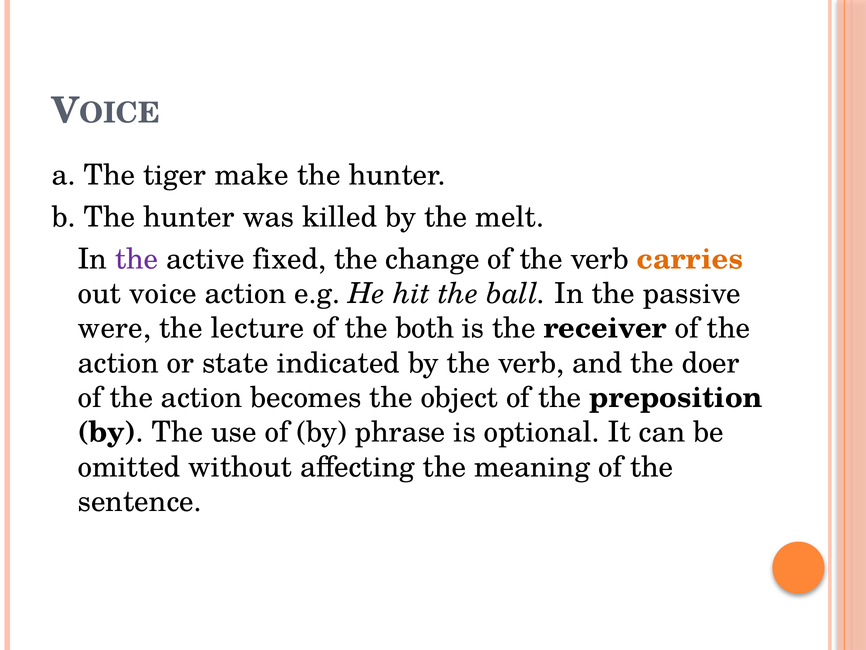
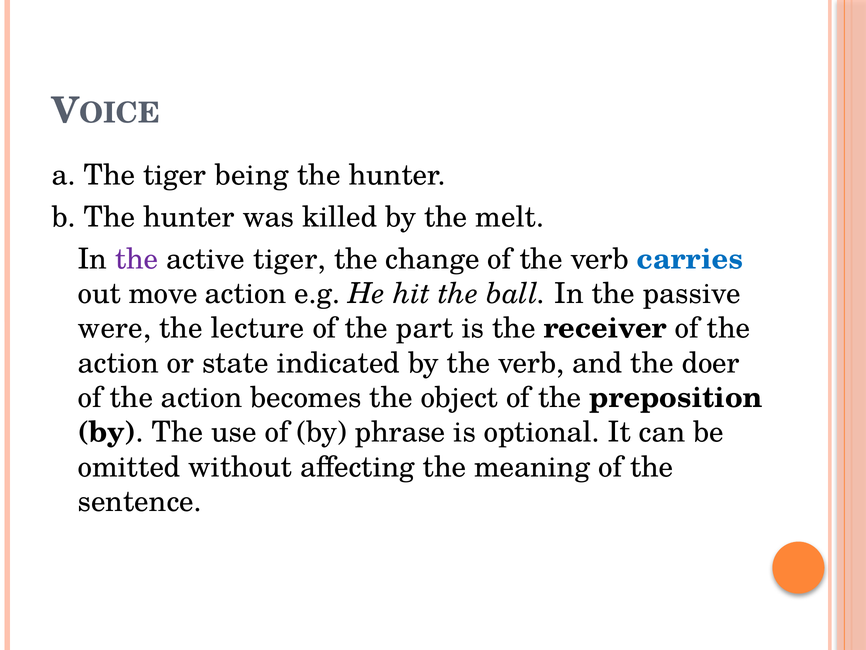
make: make -> being (252, 175)
active fixed: fixed -> tiger (289, 259)
carries colour: orange -> blue (690, 259)
voice: voice -> move (163, 294)
both: both -> part (425, 328)
